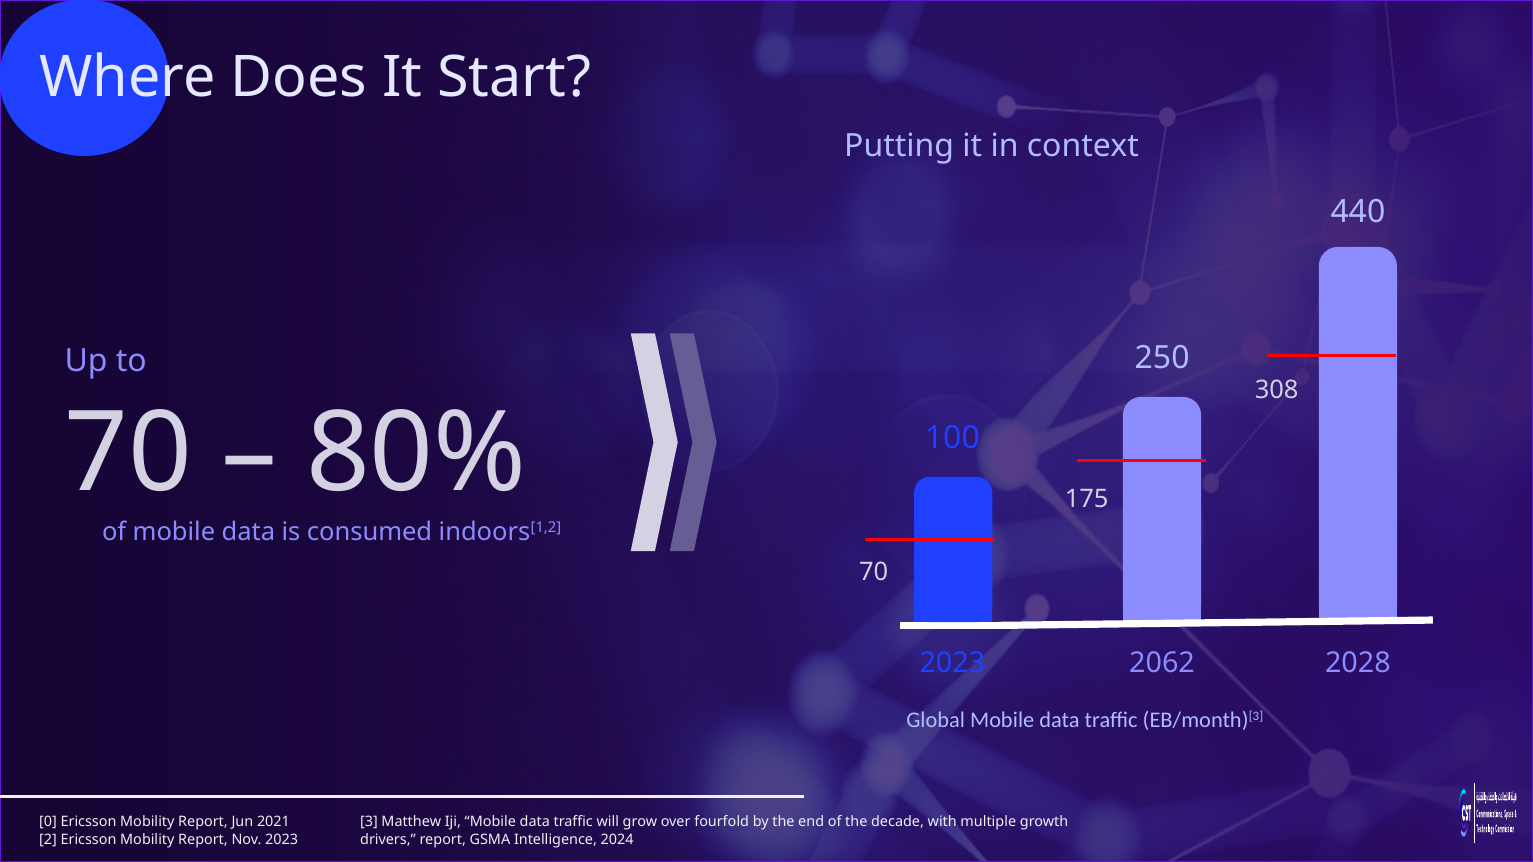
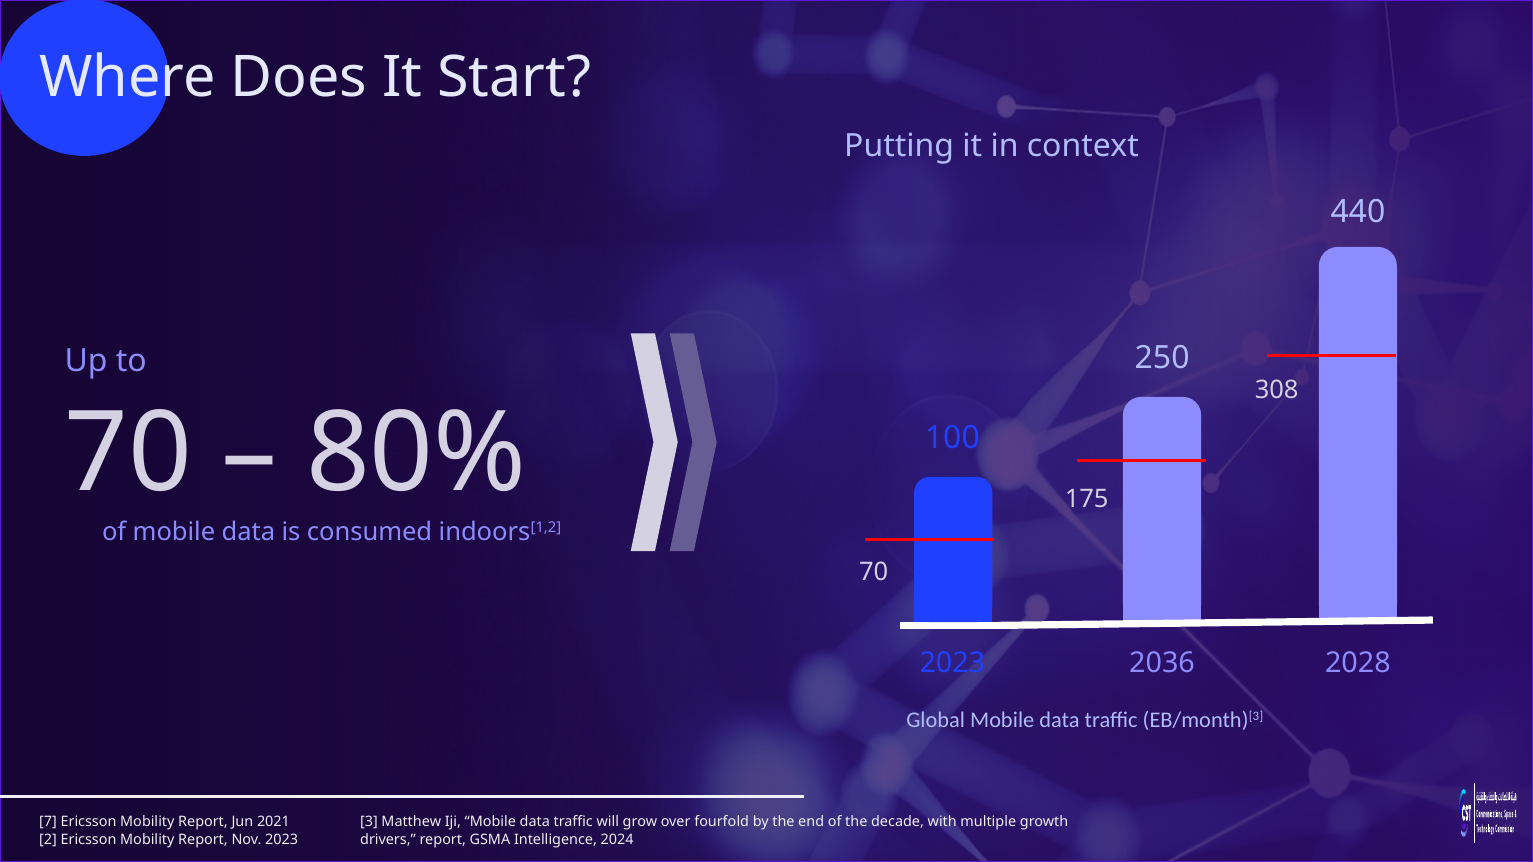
2062: 2062 -> 2036 (1162, 663)
0: 0 -> 7 (48, 822)
